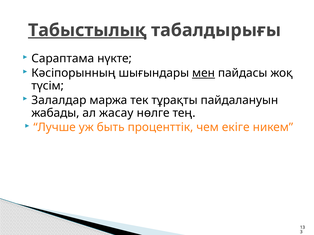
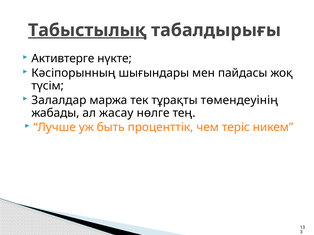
Сараптама: Сараптама -> Активтерге (63, 59)
мен underline: present -> none (204, 73)
пайдалануын: пайдалануын -> төмендеуінің (239, 100)
екіге: екіге -> теріс (236, 128)
